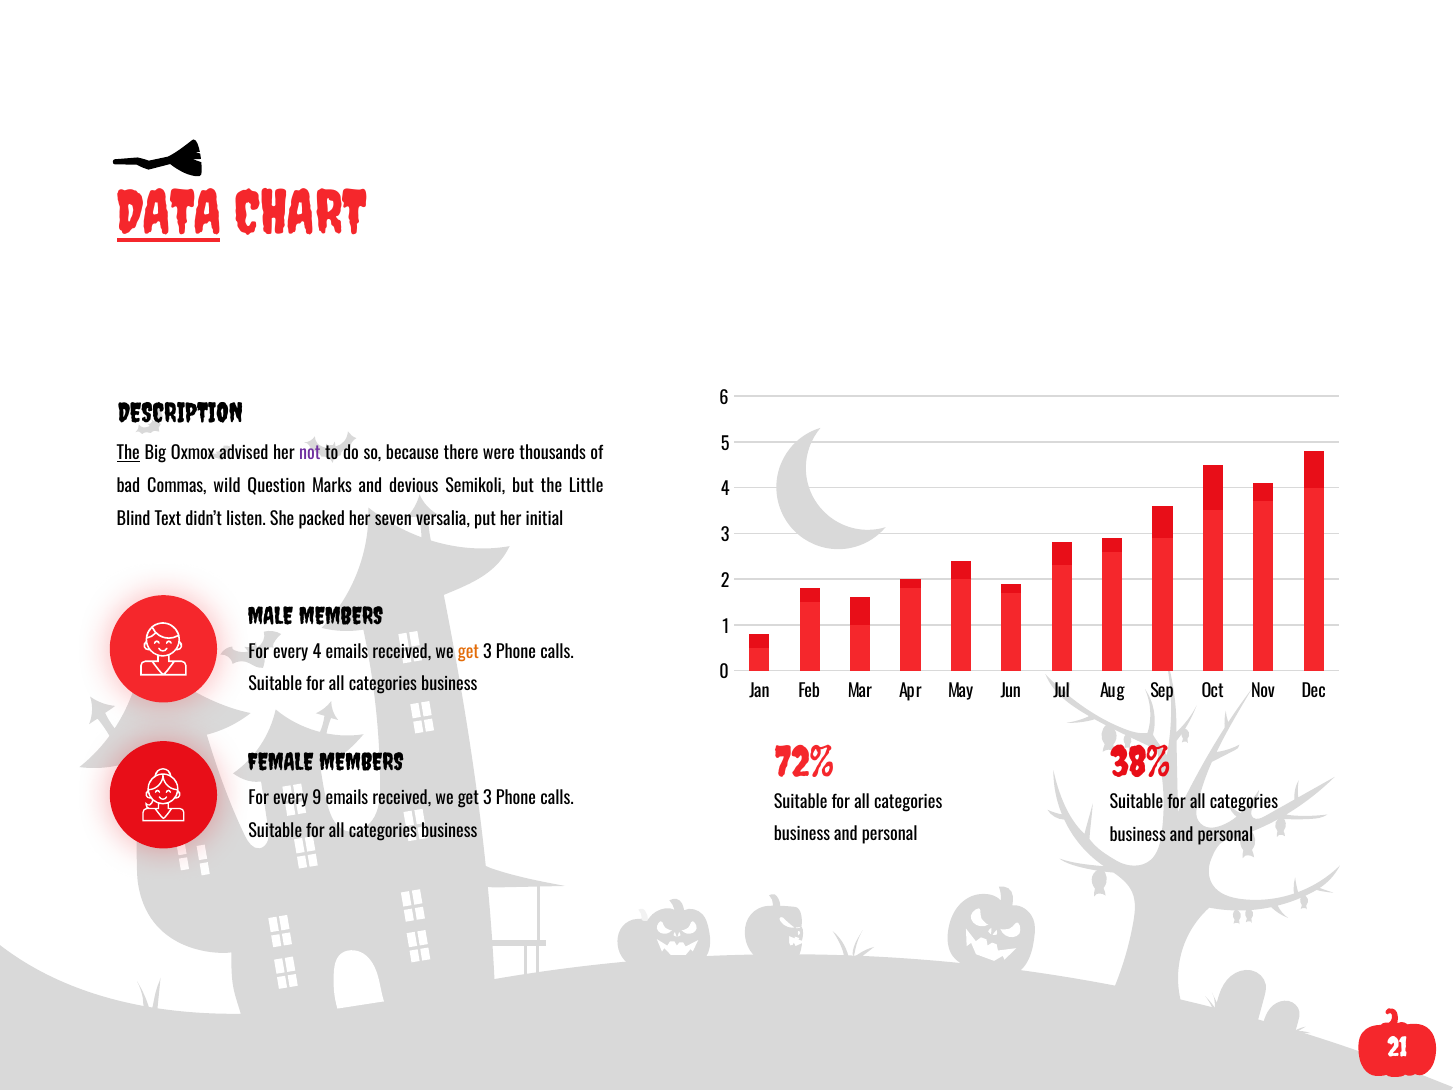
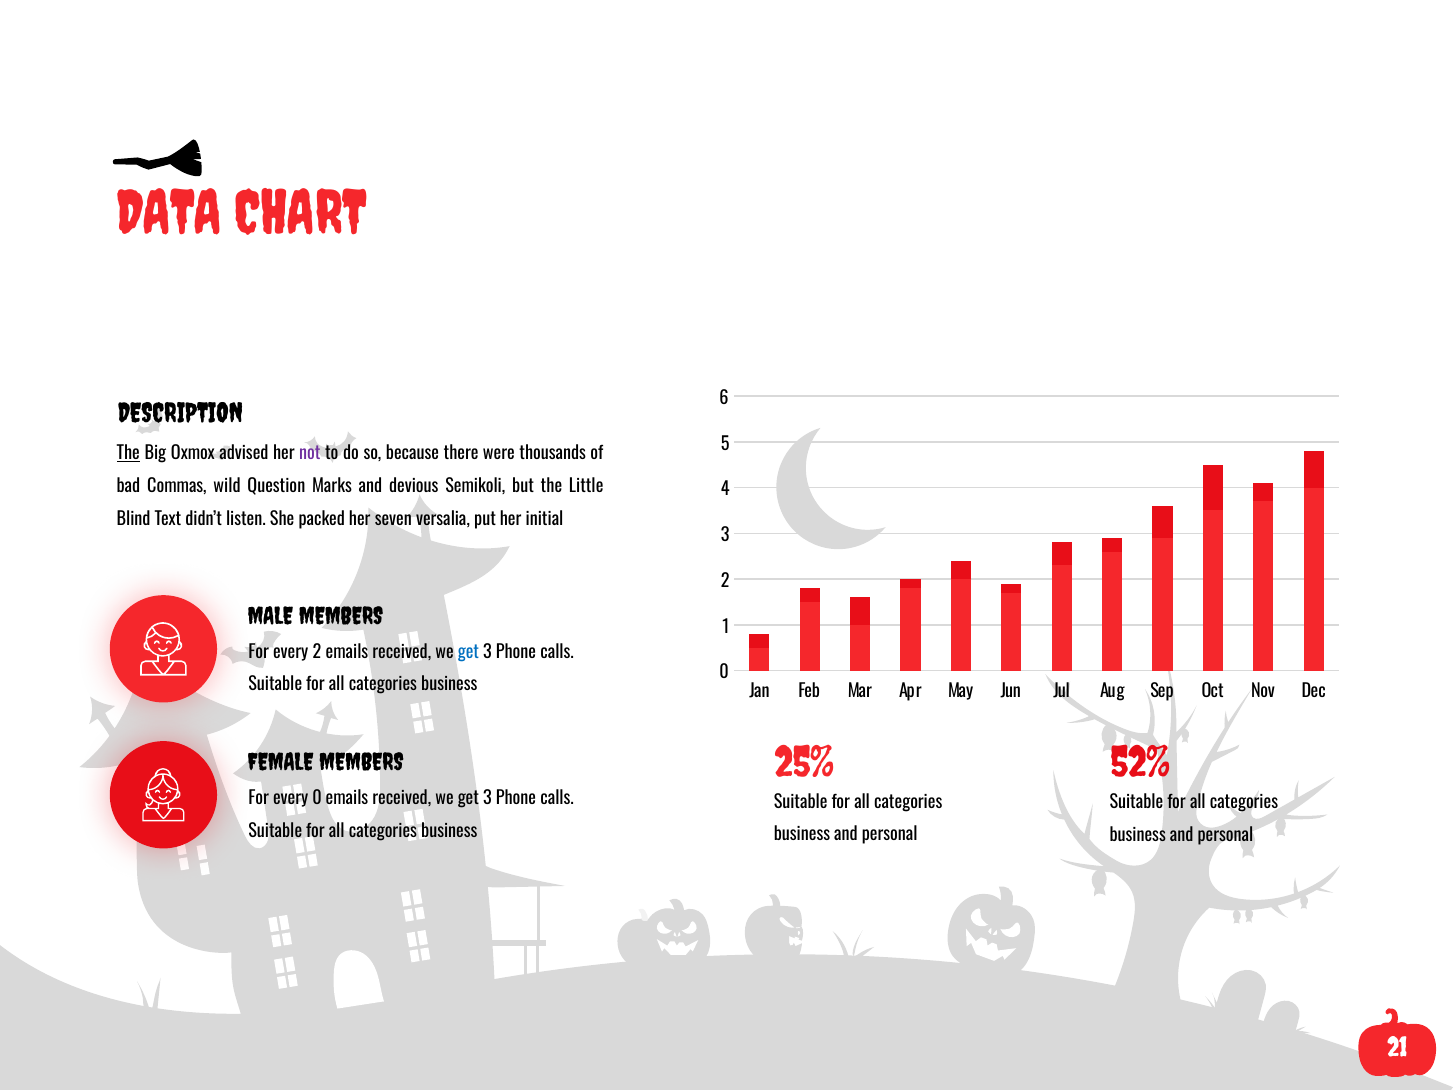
DATA underline: present -> none (169, 214)
every 4: 4 -> 2 (317, 652)
get colour: orange -> blue (469, 652)
72%: 72% -> 25% (804, 762)
38%: 38% -> 52% (1140, 762)
every 9: 9 -> 0 (317, 799)
